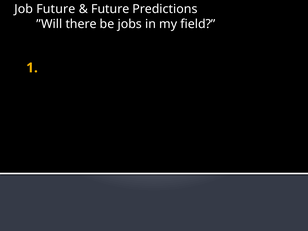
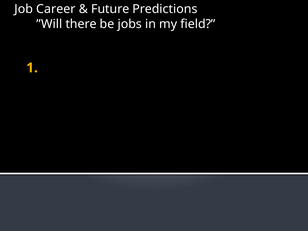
Job Future: Future -> Career (56, 9)
